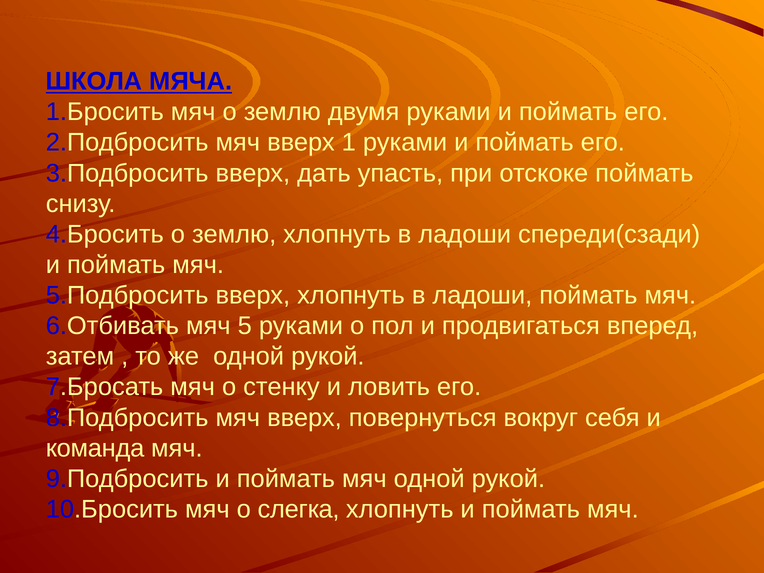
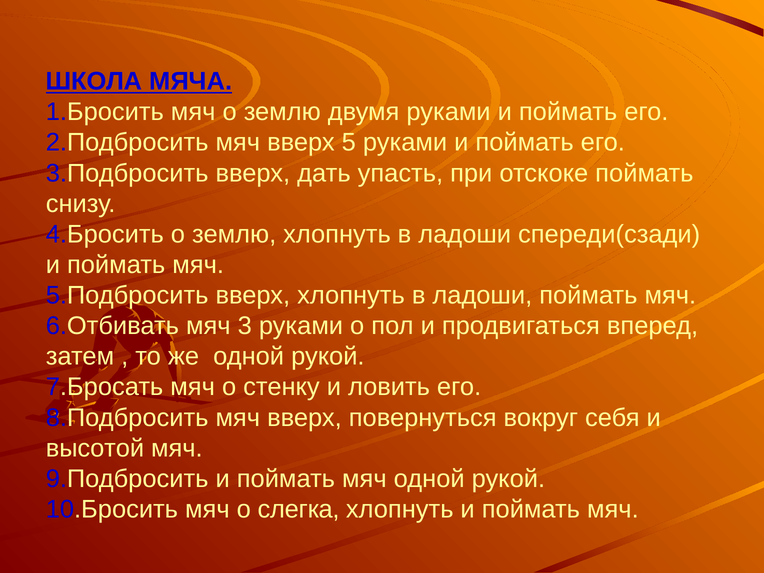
1: 1 -> 5 (349, 143)
5: 5 -> 3 (245, 326)
команда: команда -> высотой (95, 448)
